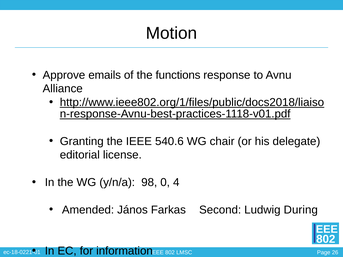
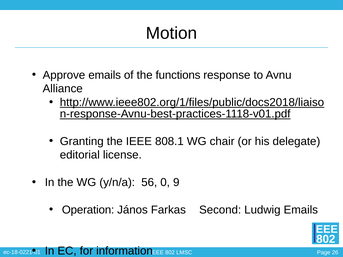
540.6: 540.6 -> 808.1 (169, 141)
98: 98 -> 56 (149, 183)
4: 4 -> 9 (176, 183)
Amended: Amended -> Operation (88, 210)
Ludwig During: During -> Emails (301, 210)
